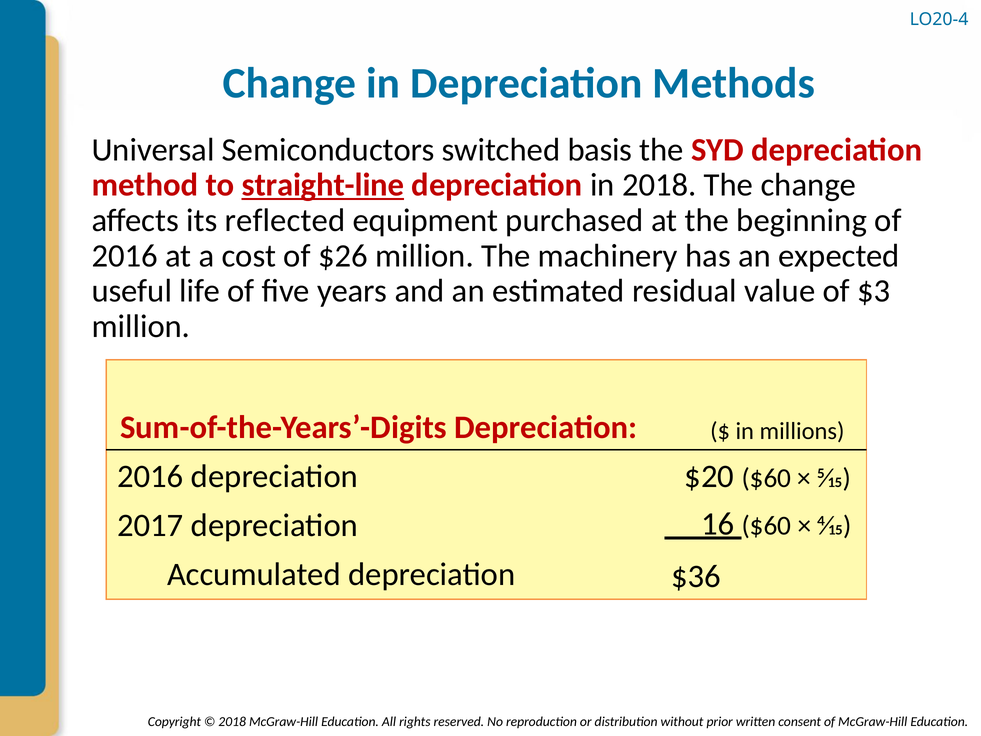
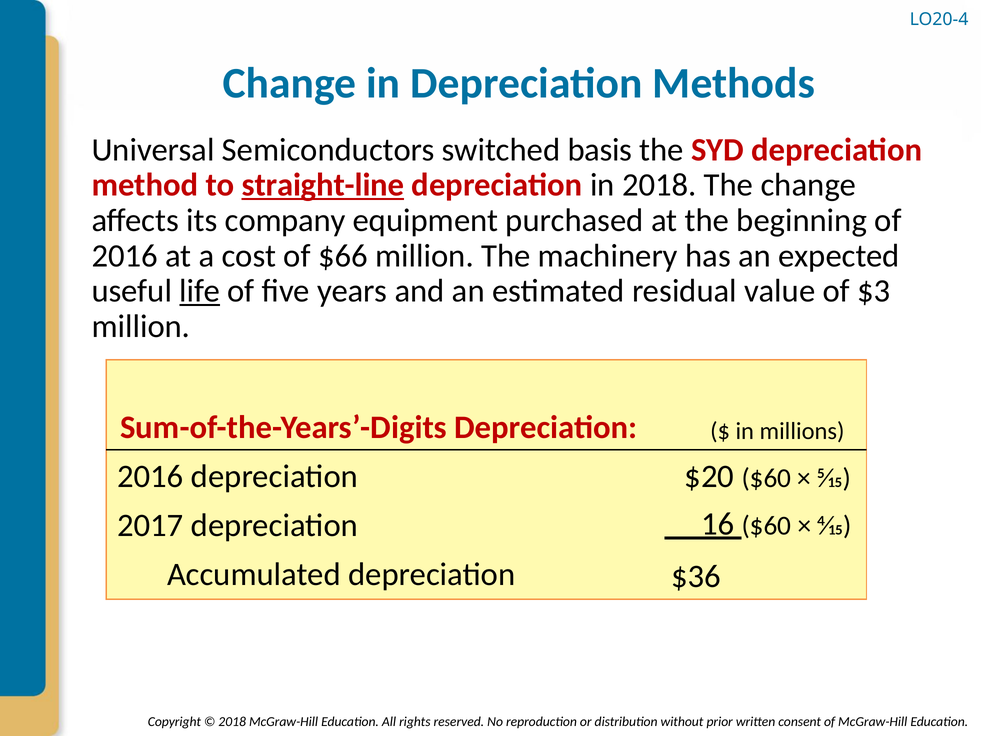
reflected: reflected -> company (285, 220)
$26: $26 -> $66 (343, 256)
life underline: none -> present (200, 291)
